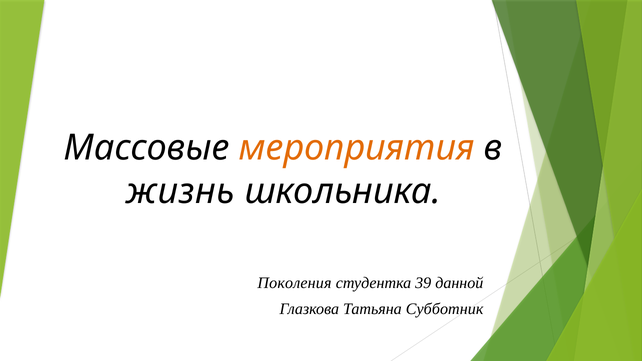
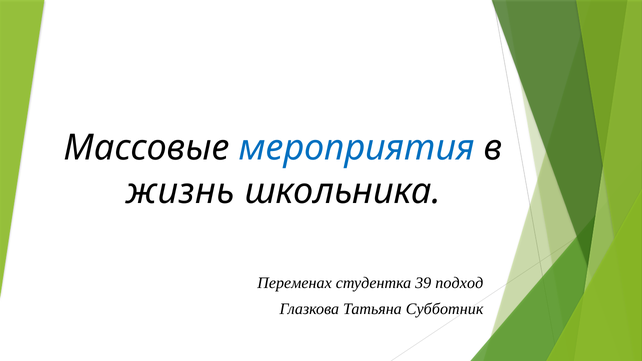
мероприятия colour: orange -> blue (357, 148)
Поколения: Поколения -> Переменах (295, 283)
данной: данной -> подход (459, 283)
